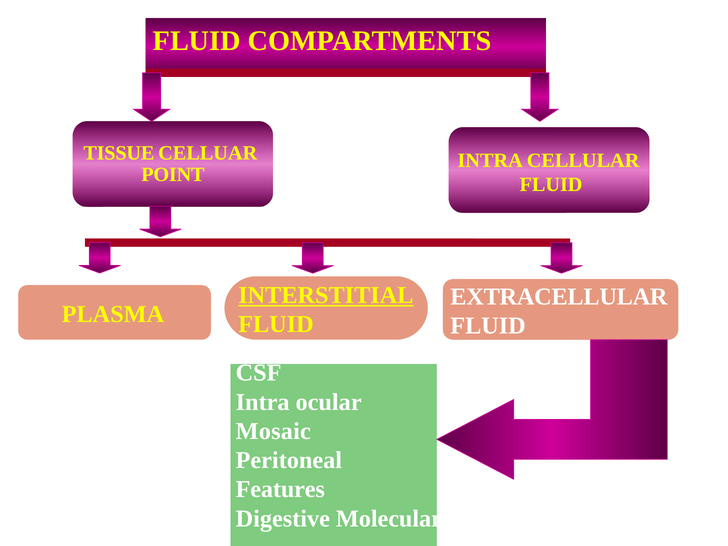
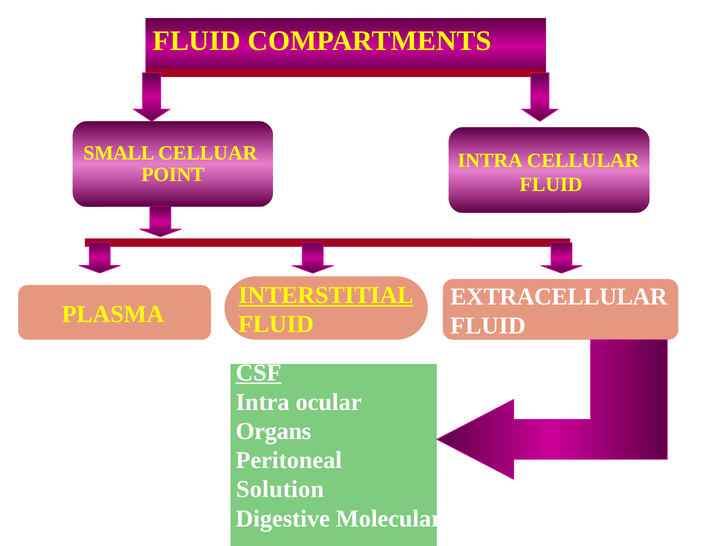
TISSUE: TISSUE -> SMALL (119, 153)
CSF underline: none -> present (259, 373)
Mosaic: Mosaic -> Organs (274, 431)
Features: Features -> Solution (280, 489)
